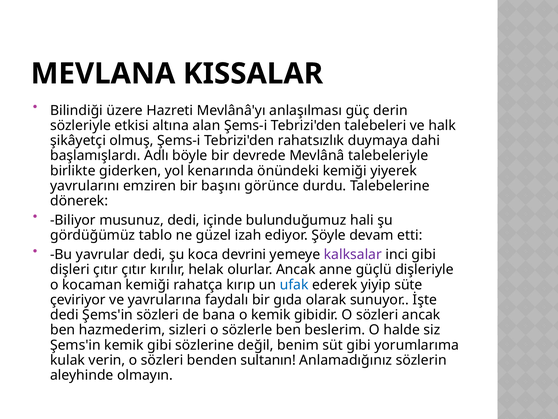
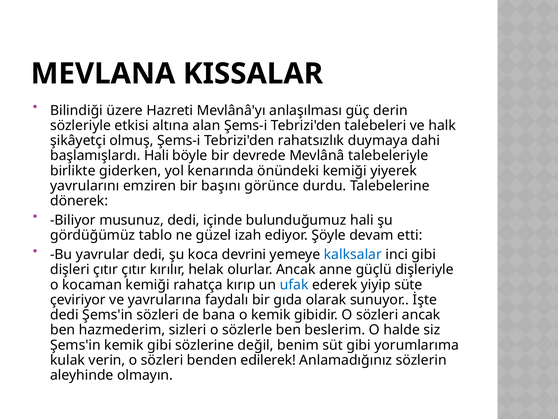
başlamışlardı Adlı: Adlı -> Hali (157, 156)
kalksalar colour: purple -> blue (353, 254)
sultanın: sultanın -> edilerek (268, 360)
